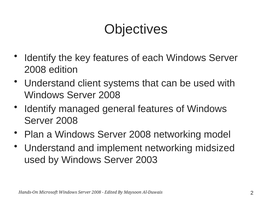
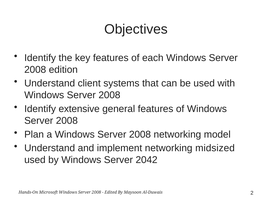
managed: managed -> extensive (79, 109)
2003: 2003 -> 2042 (147, 160)
